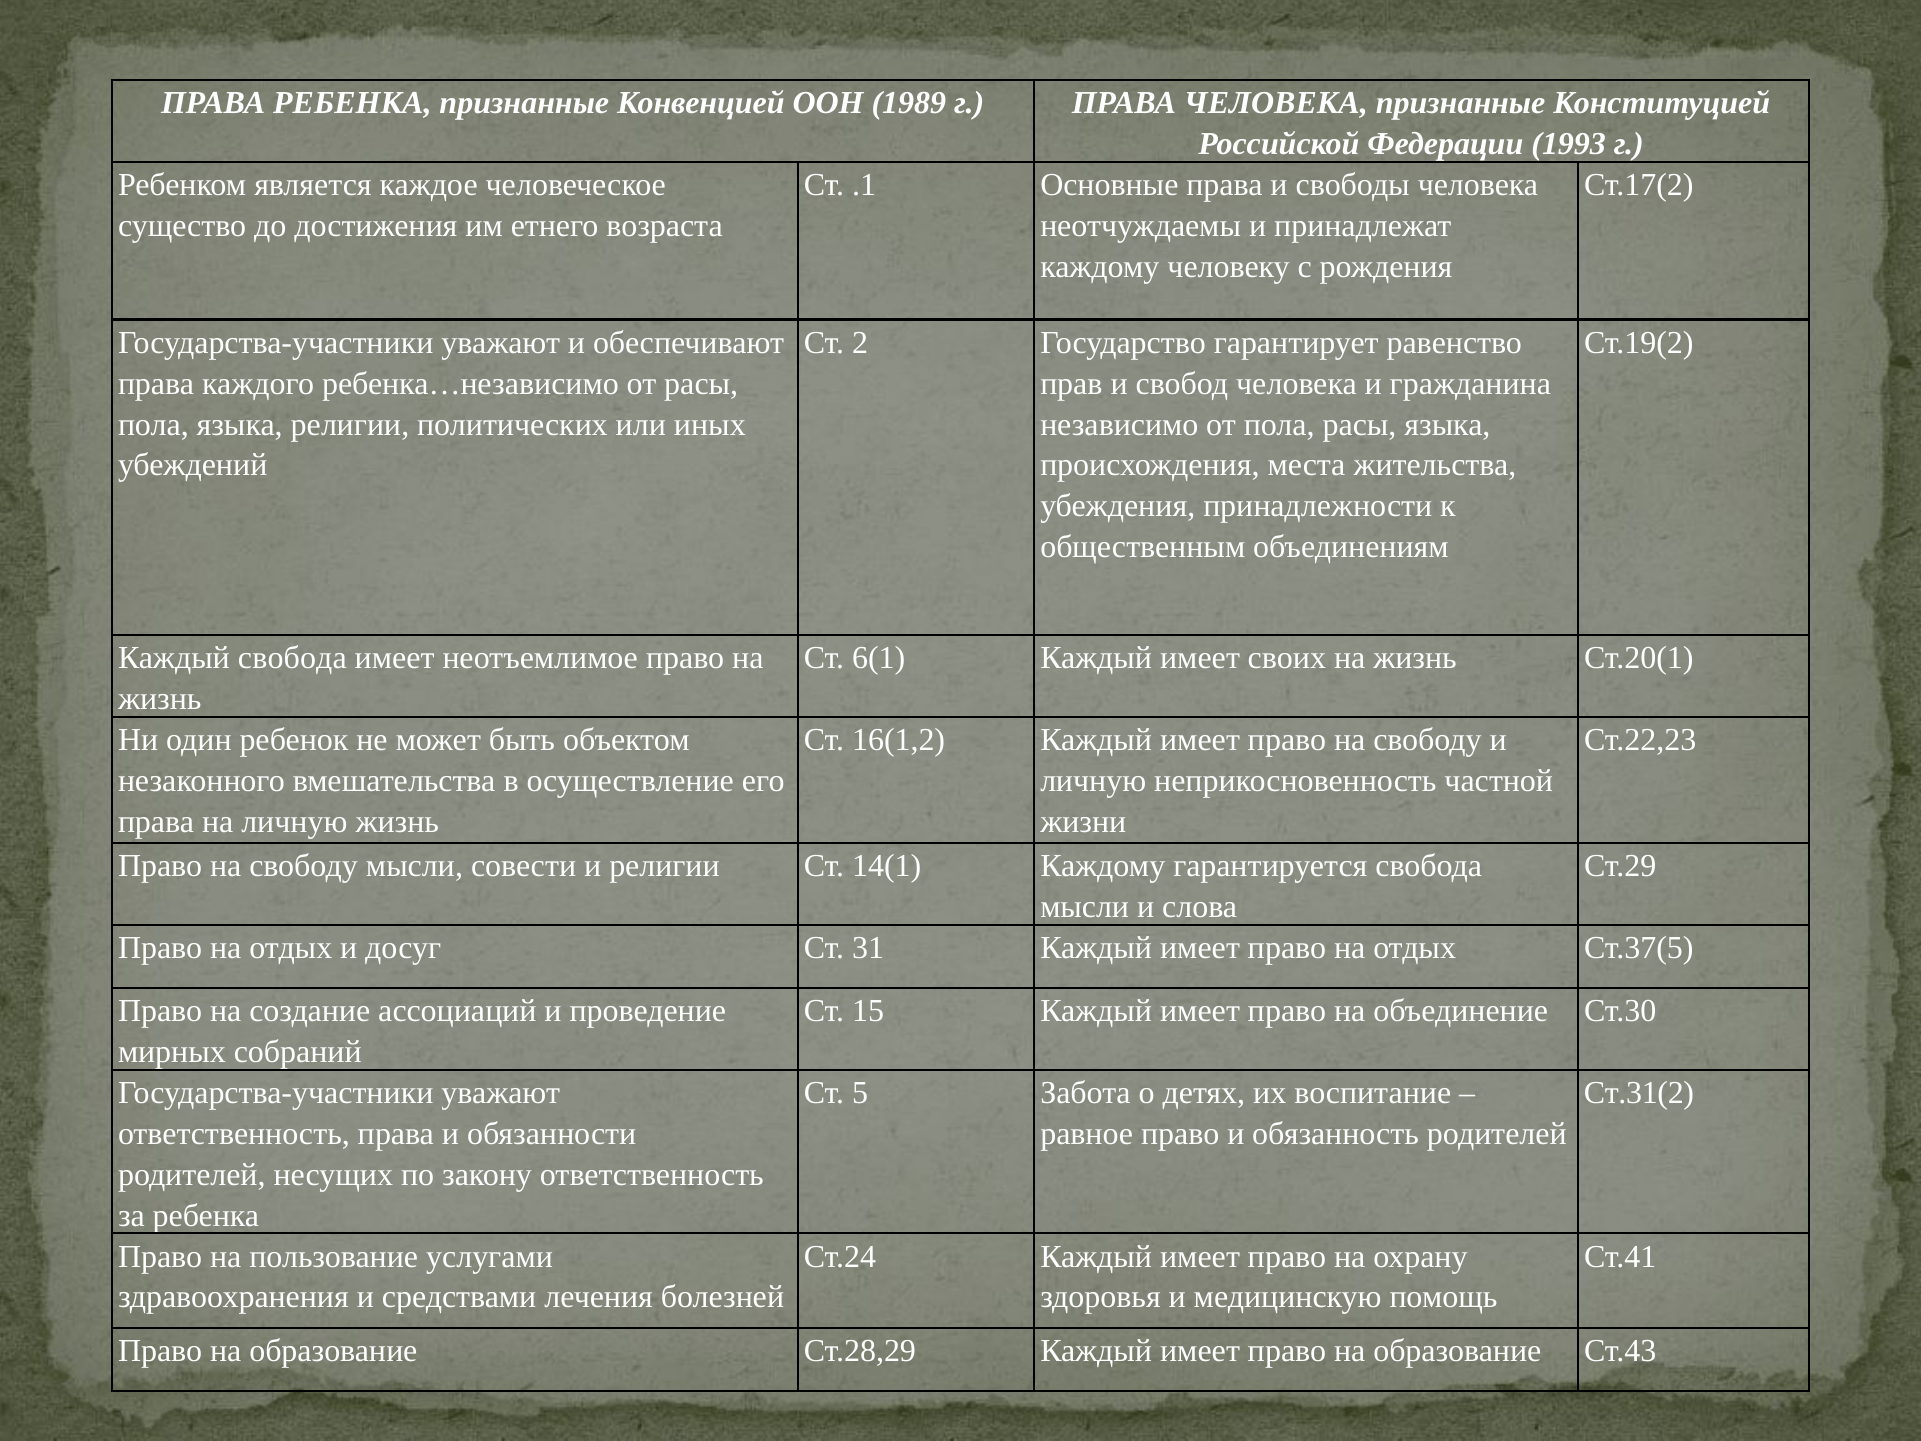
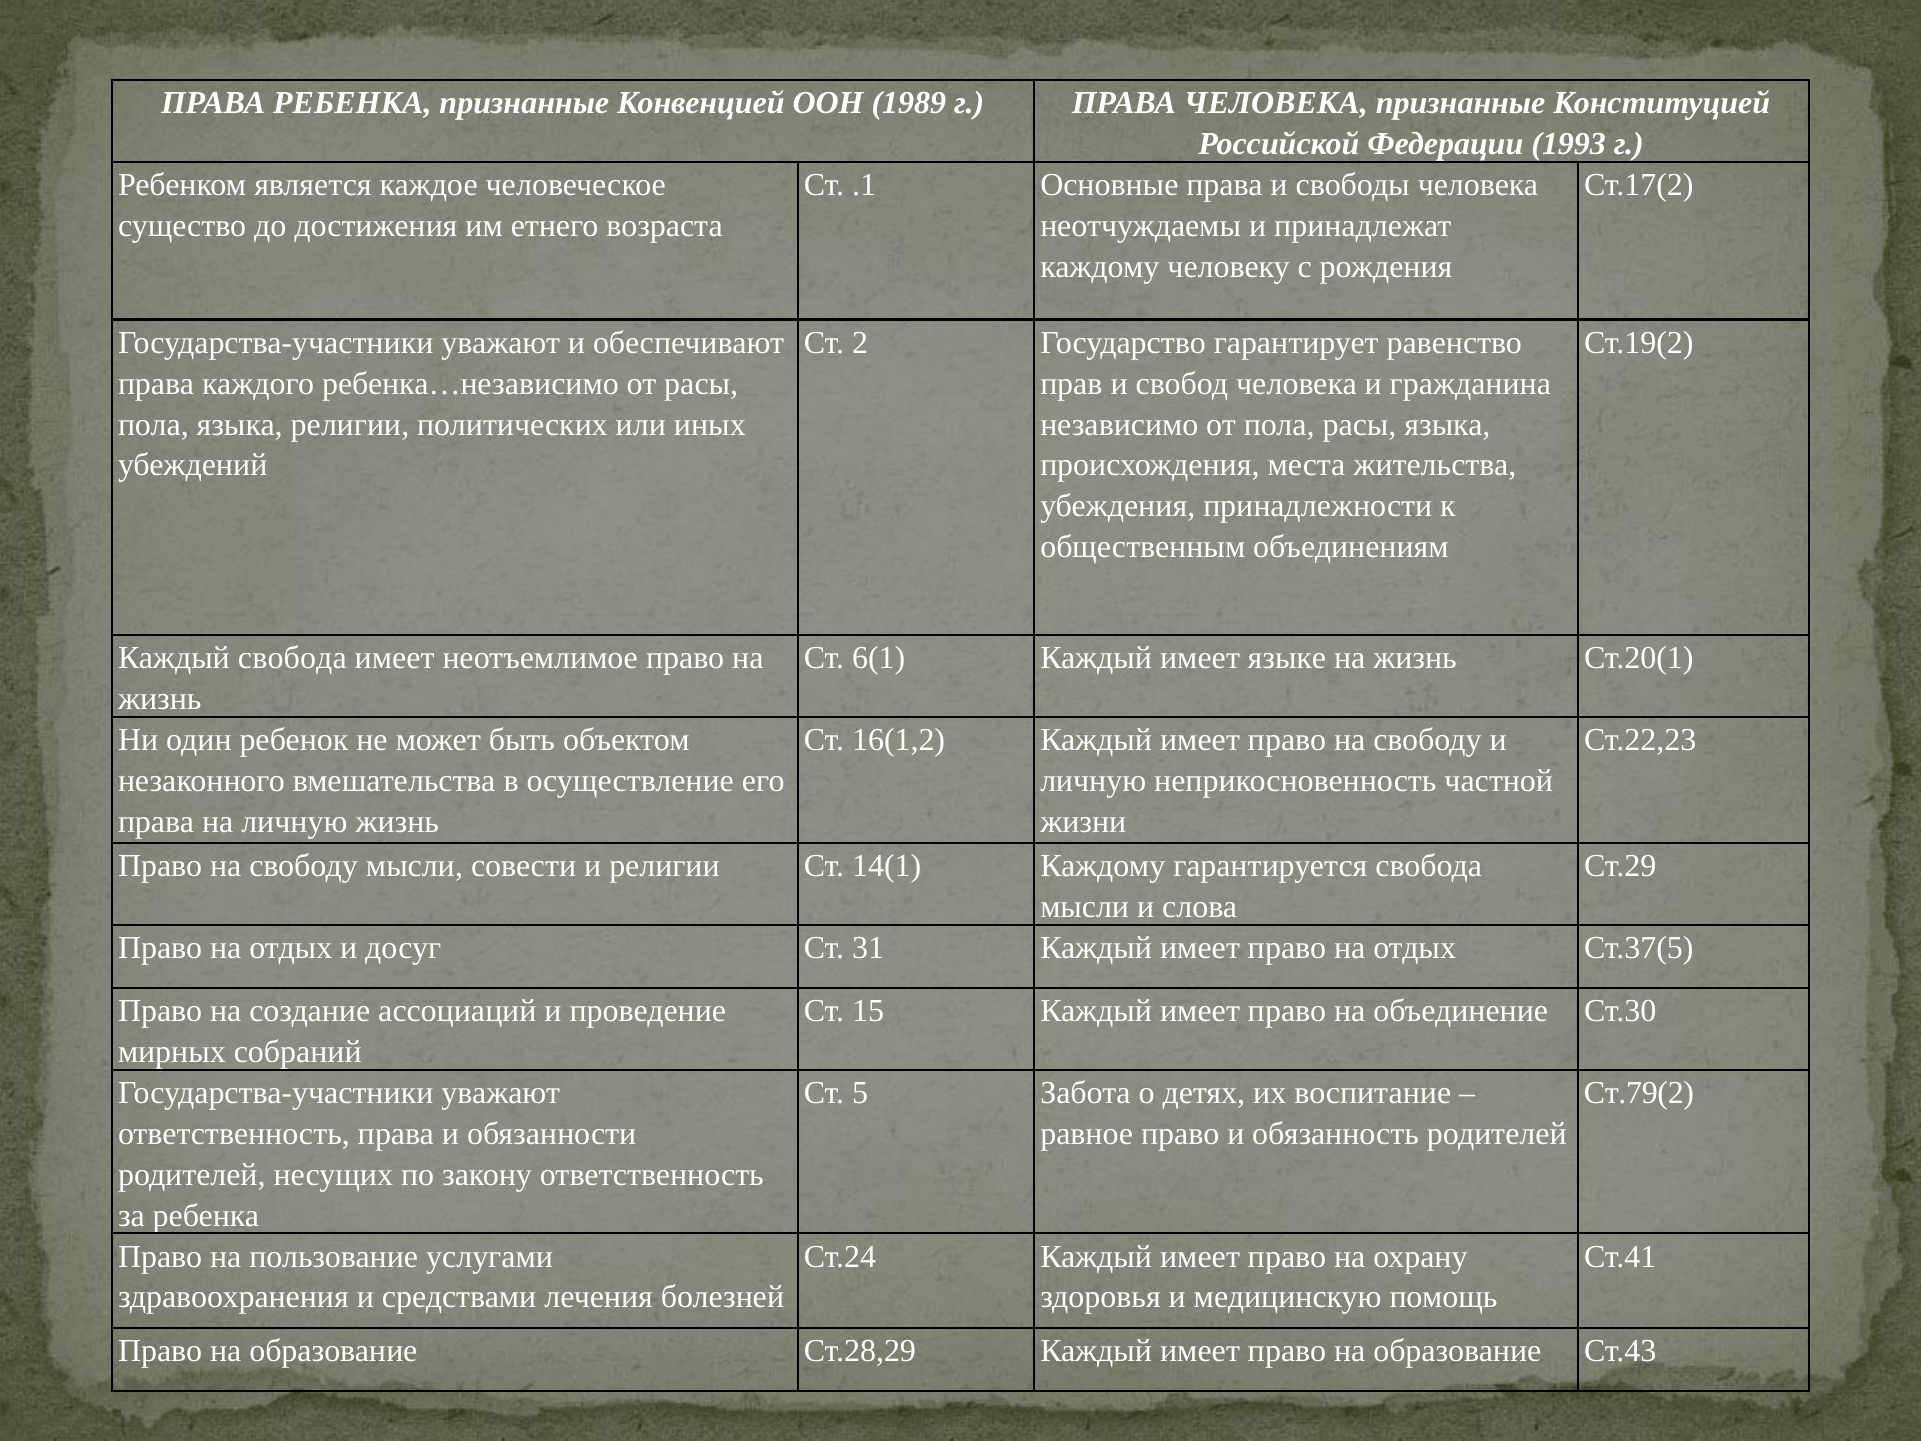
своих: своих -> языке (1287, 658)
Ст.31(2: Ст.31(2 -> Ст.79(2 (1639, 1093)
